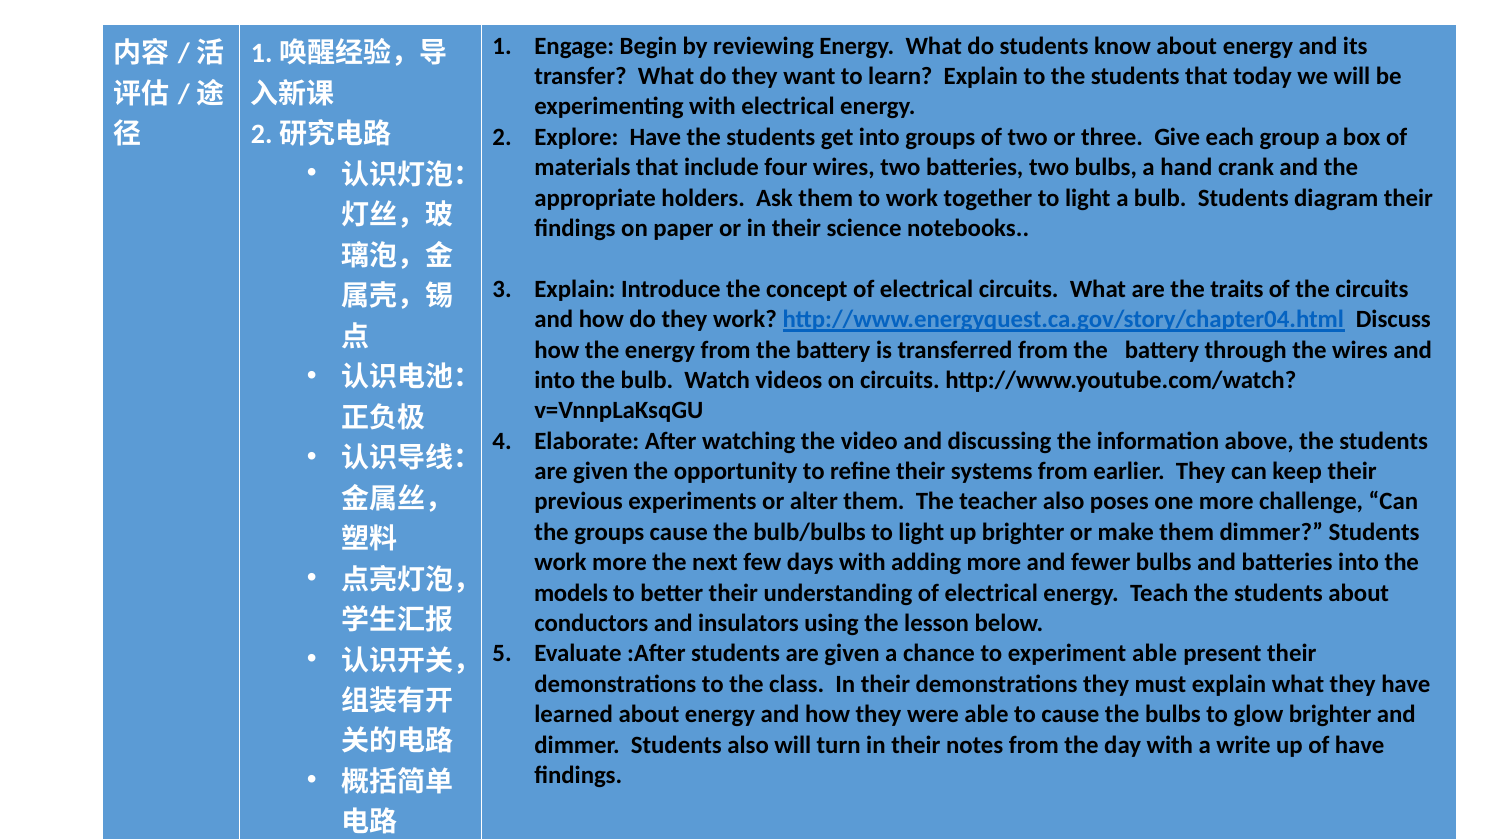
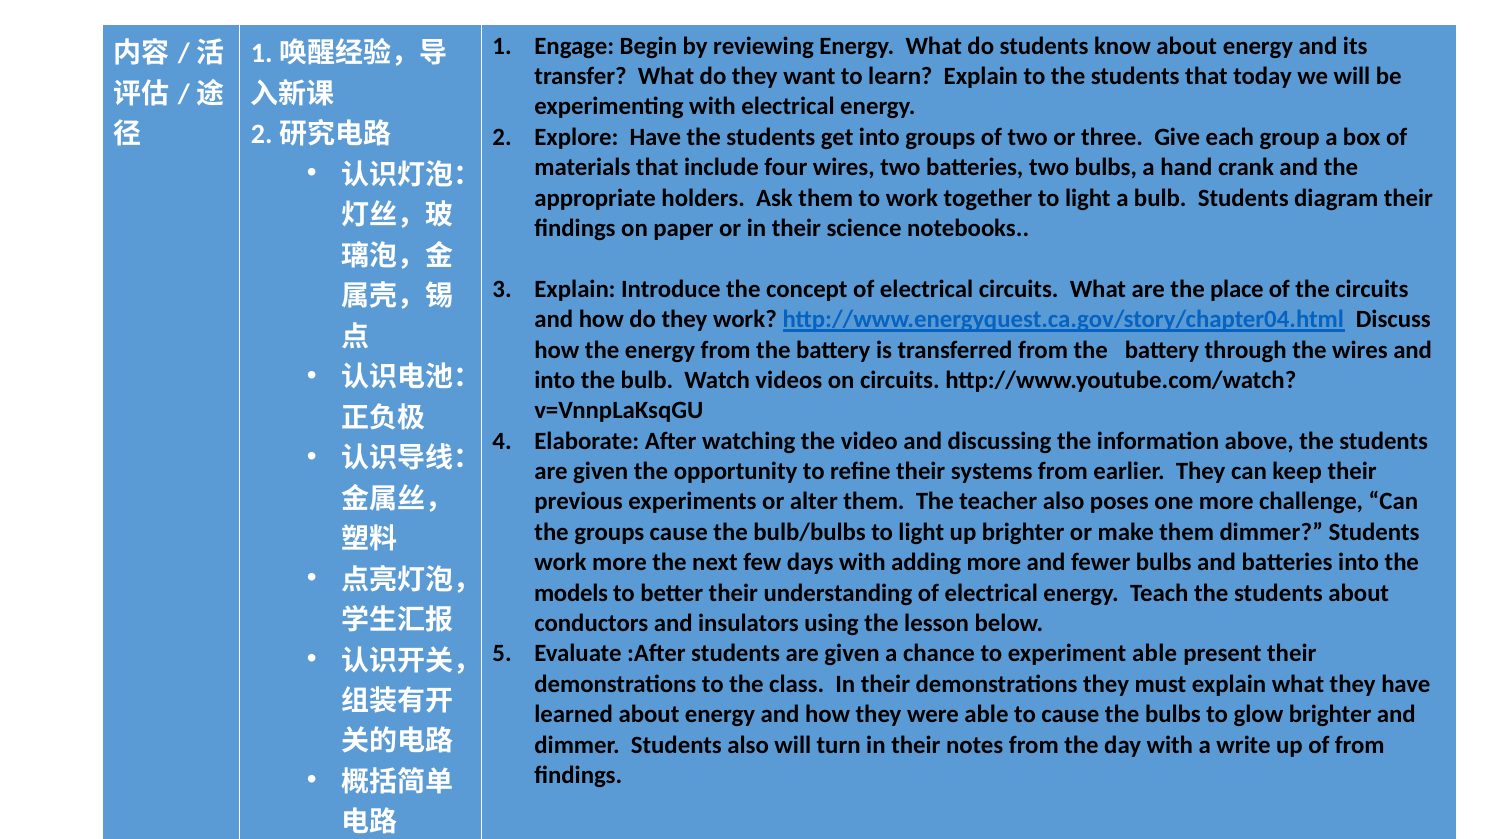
traits: traits -> place (1237, 289)
of have: have -> from (1360, 745)
